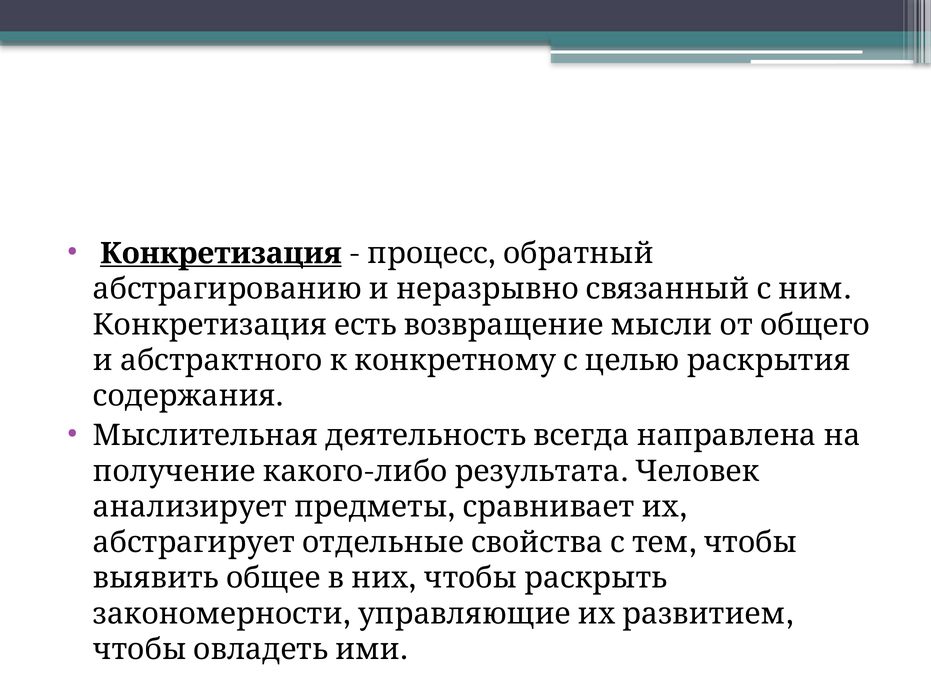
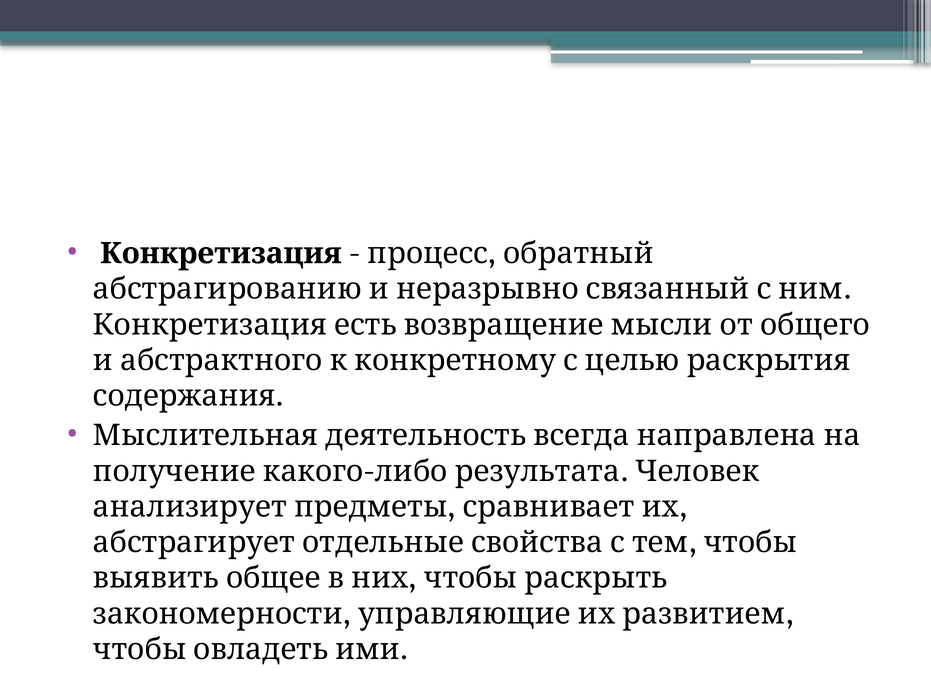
Конкретизация underline: present -> none (221, 254)
